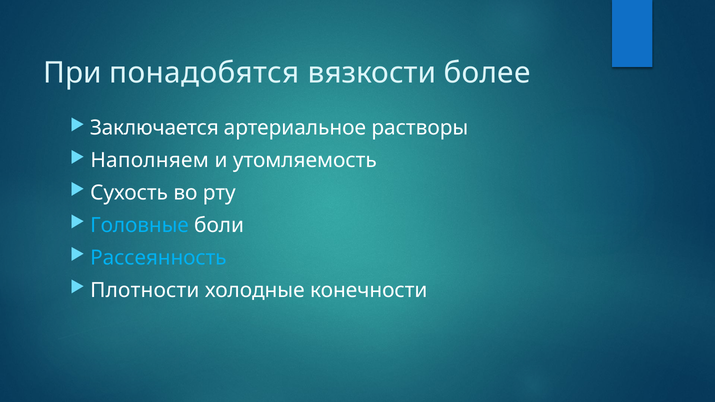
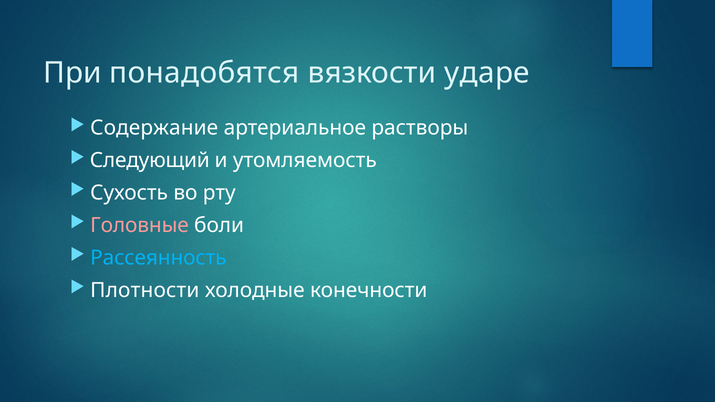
более: более -> ударе (487, 73)
Заключается: Заключается -> Содержание (154, 128)
Наполняем: Наполняем -> Следующий (150, 161)
Головные colour: light blue -> pink (140, 225)
